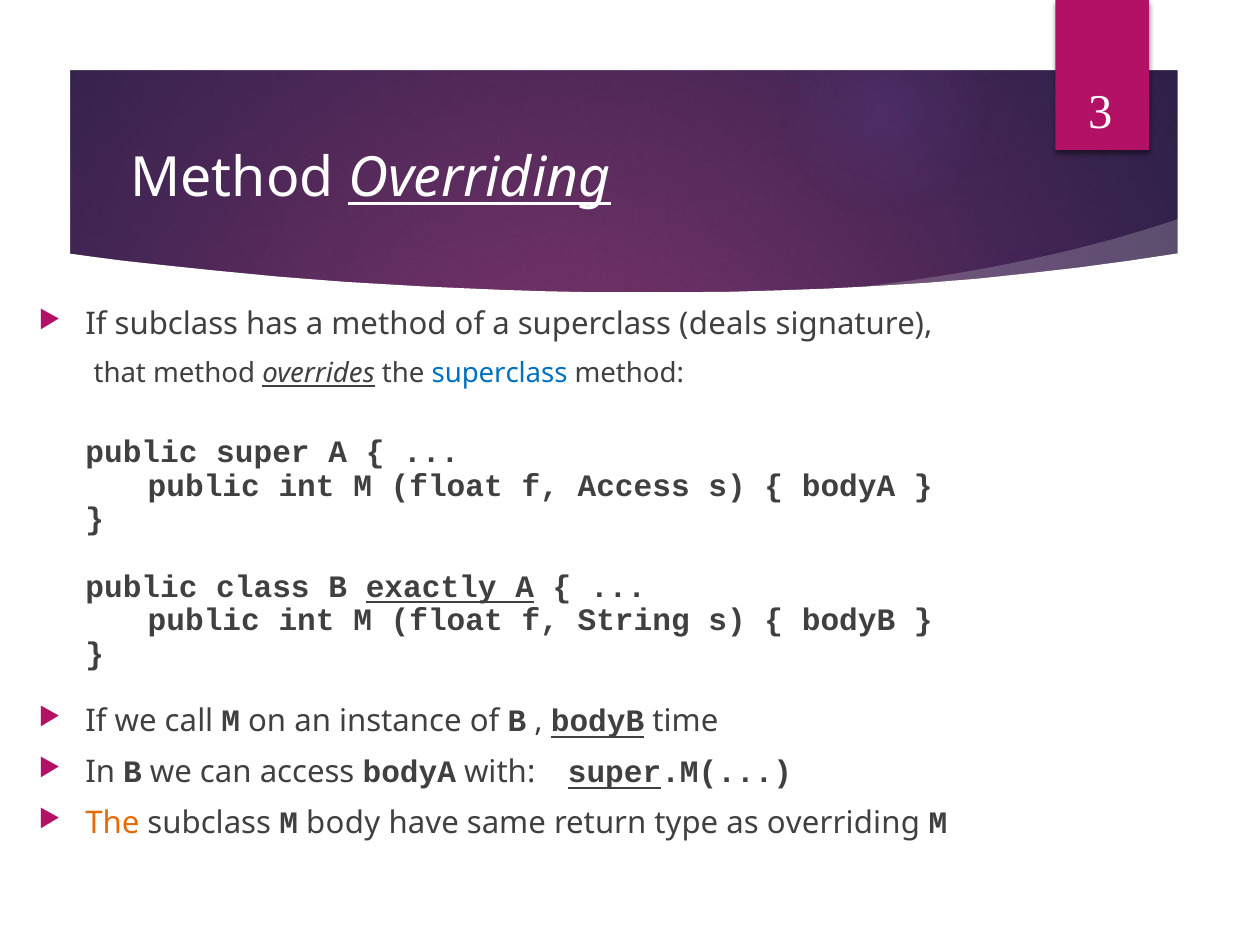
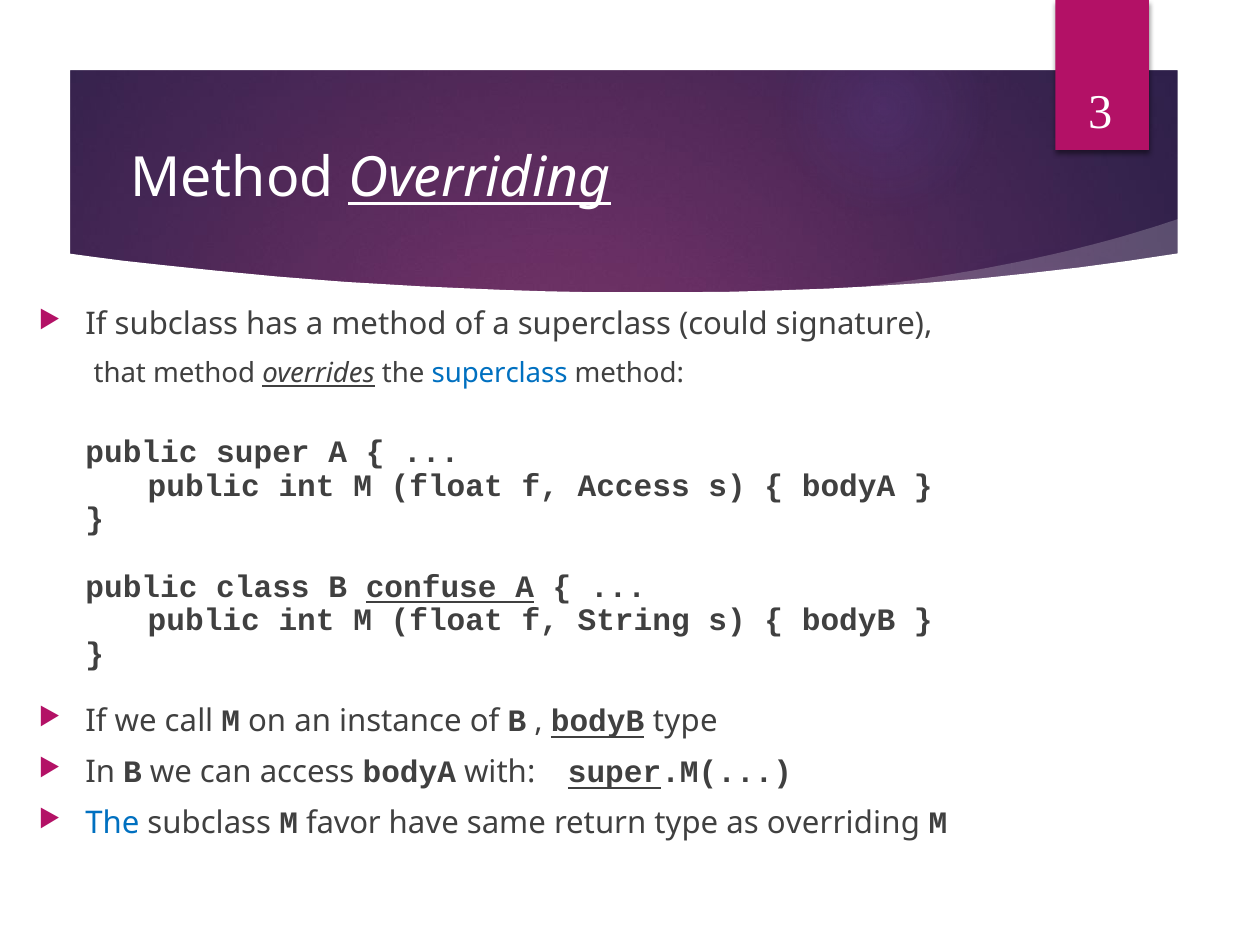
deals: deals -> could (723, 324)
exactly: exactly -> confuse (431, 587)
bodyB time: time -> type (685, 721)
The colour: orange -> blue (112, 823)
body: body -> favor (343, 823)
